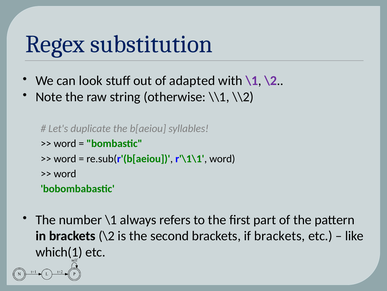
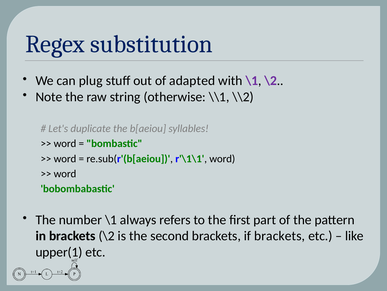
look: look -> plug (91, 81)
which(1: which(1 -> upper(1 (59, 252)
